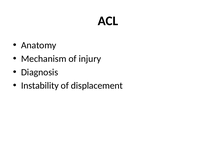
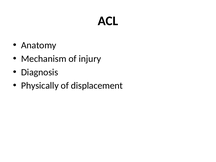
Instability: Instability -> Physically (40, 86)
